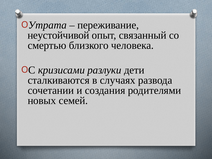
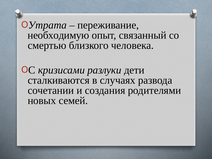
неустойчивой: неустойчивой -> необходимую (58, 35)
